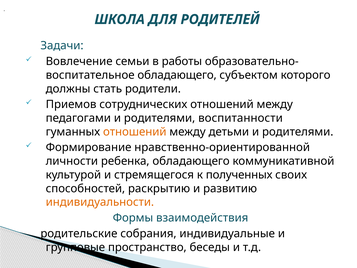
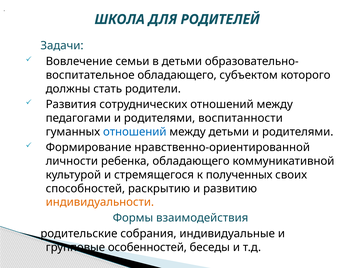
в работы: работы -> детьми (182, 61)
Приемов: Приемов -> Развития (71, 104)
отношений colour: orange -> blue (135, 132)
пространство: пространство -> особенностей (147, 247)
